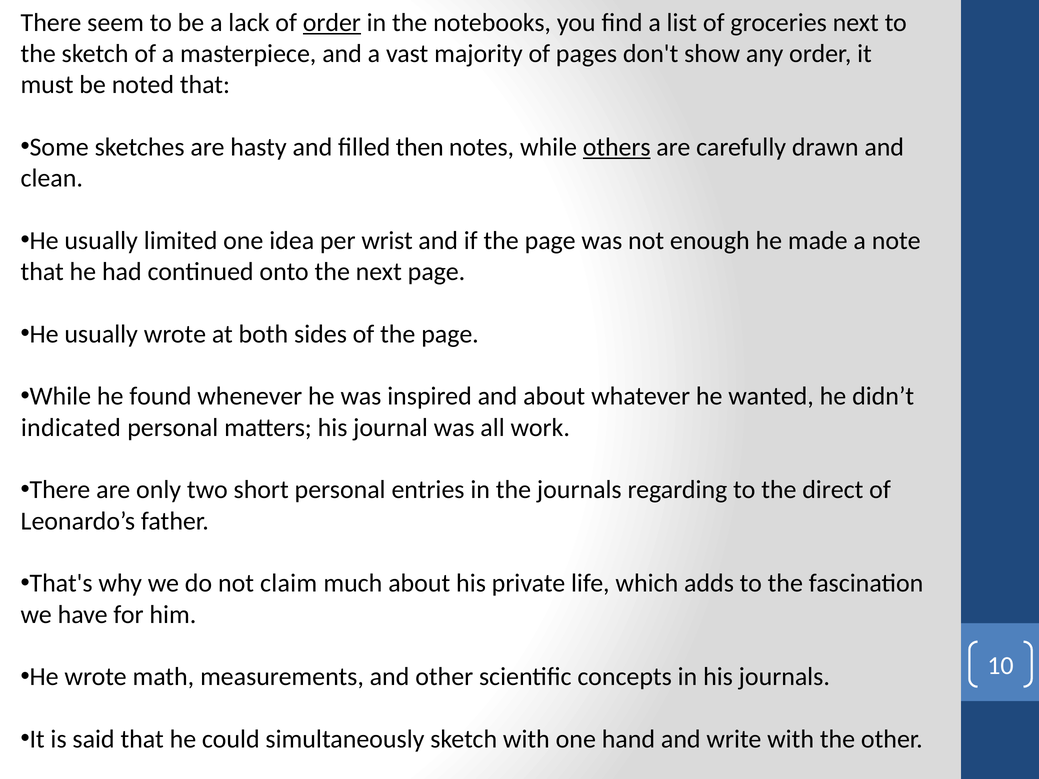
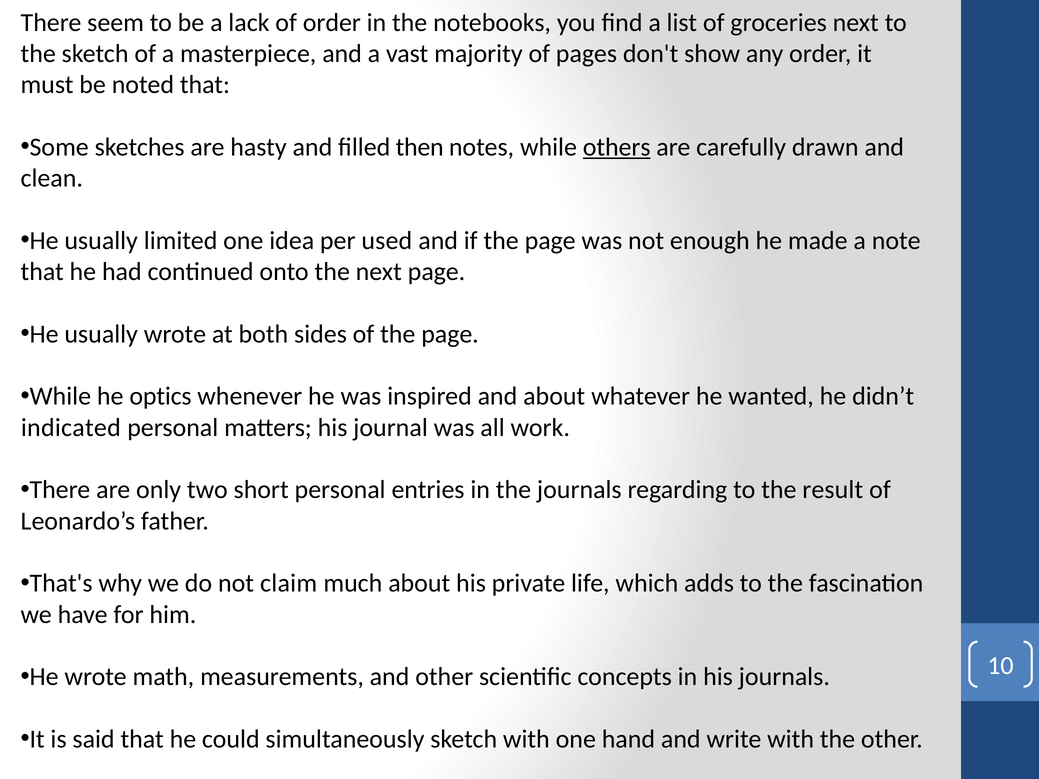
order underline: present -> none (332, 22)
wrist: wrist -> used (387, 241)
found: found -> optics (161, 397)
direct: direct -> result (833, 490)
